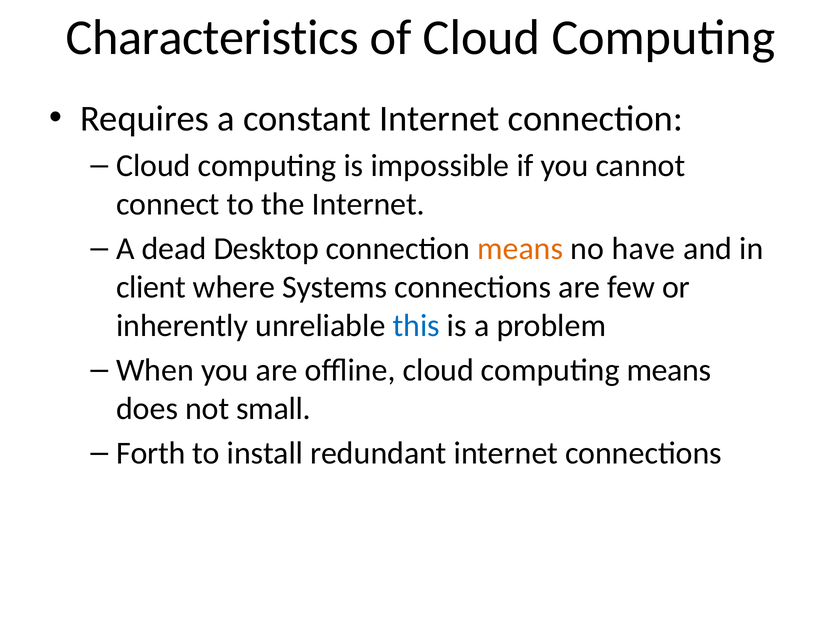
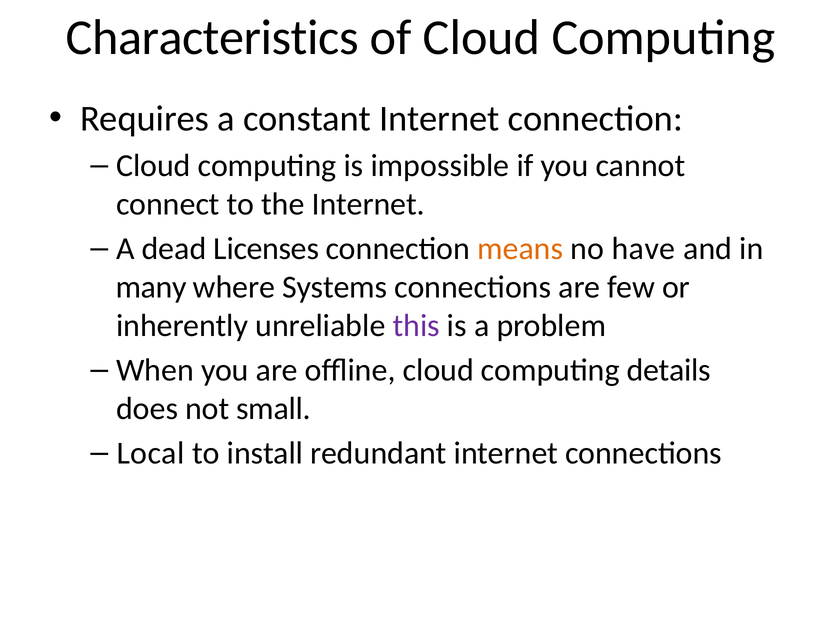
Desktop: Desktop -> Licenses (266, 249)
client: client -> many (151, 287)
this colour: blue -> purple (416, 325)
computing means: means -> details (669, 370)
Forth: Forth -> Local (151, 453)
